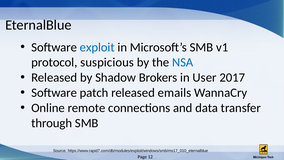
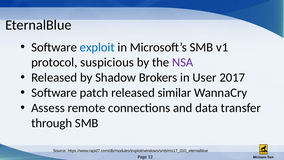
NSA colour: blue -> purple (183, 62)
emails: emails -> similar (175, 93)
Online: Online -> Assess (48, 108)
